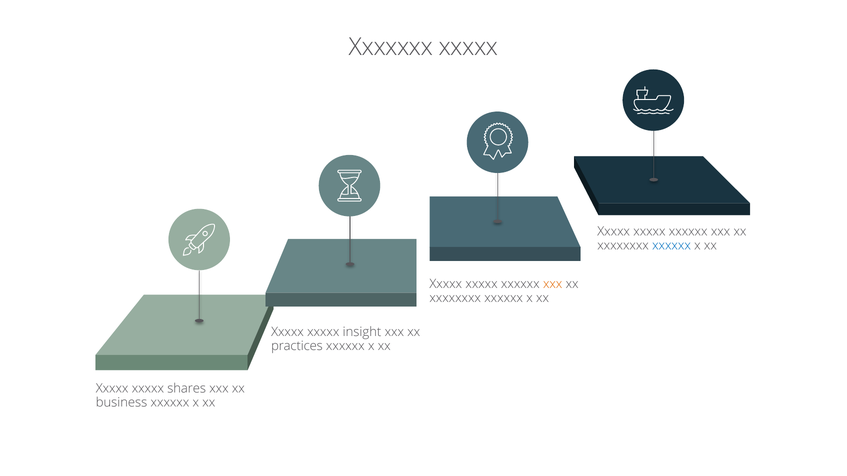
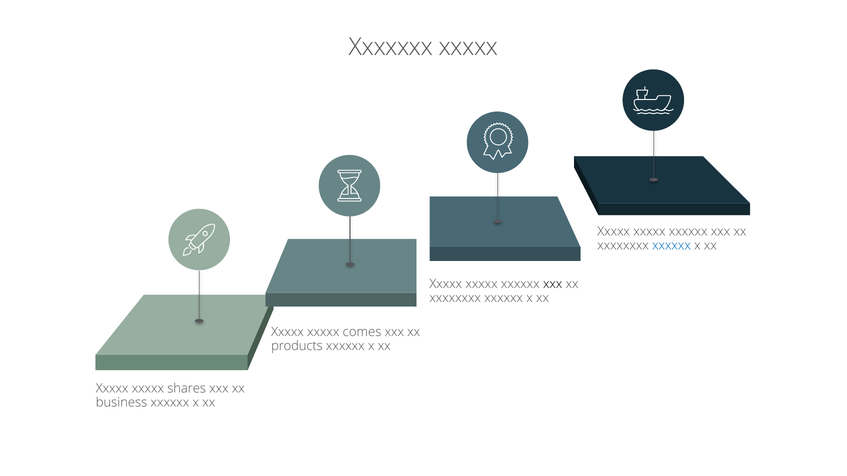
xxx colour: orange -> black (553, 284)
insight: insight -> comes (362, 332)
practices: practices -> products (297, 346)
